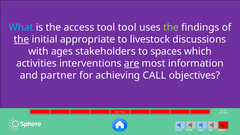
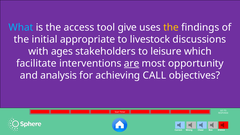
tool tool: tool -> give (127, 27)
the colour: light green -> yellow (171, 27)
the underline: present -> none (21, 39)
spaces: spaces -> leisure (166, 51)
activities: activities -> facilitate (36, 63)
information: information -> opportunity (196, 63)
partner: partner -> analysis (59, 75)
